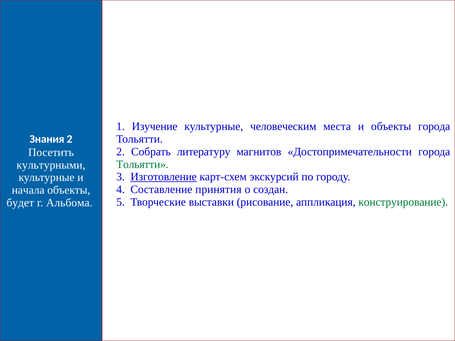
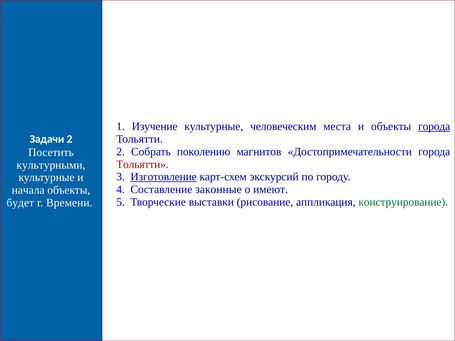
города underline: none -> present (434, 127)
Знания: Знания -> Задачи (47, 139)
литературу: литературу -> поколению (204, 152)
Тольятти colour: green -> red (142, 164)
принятия: принятия -> законные (218, 190)
создан: создан -> имеют (271, 190)
Альбома: Альбома -> Времени (69, 203)
